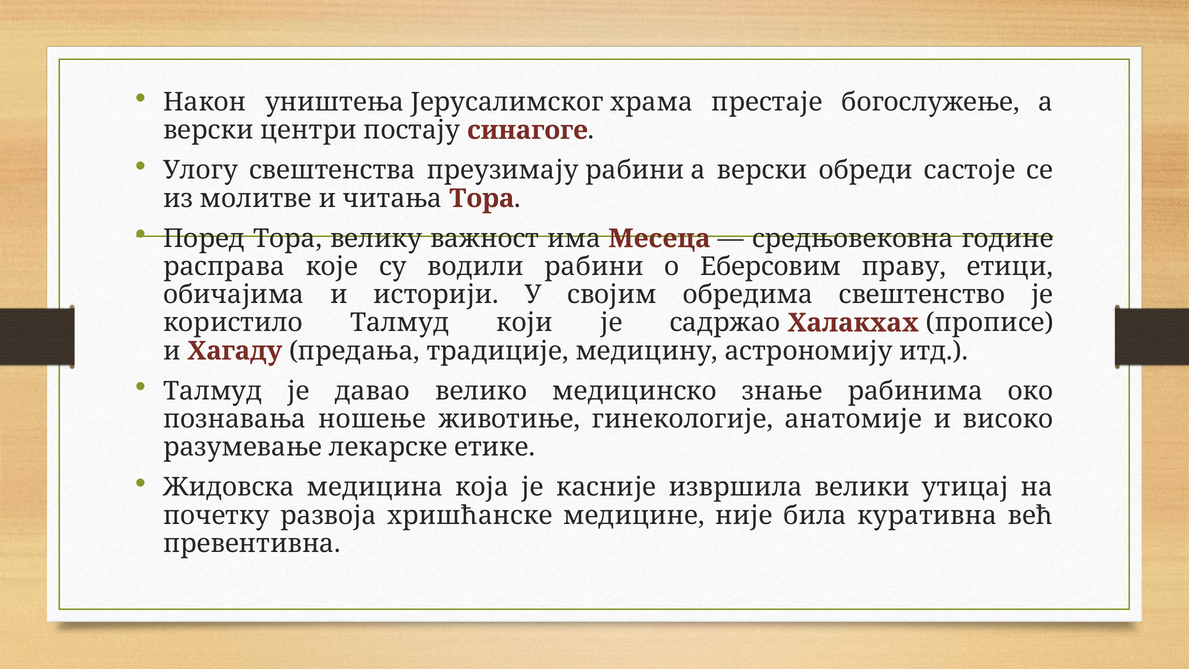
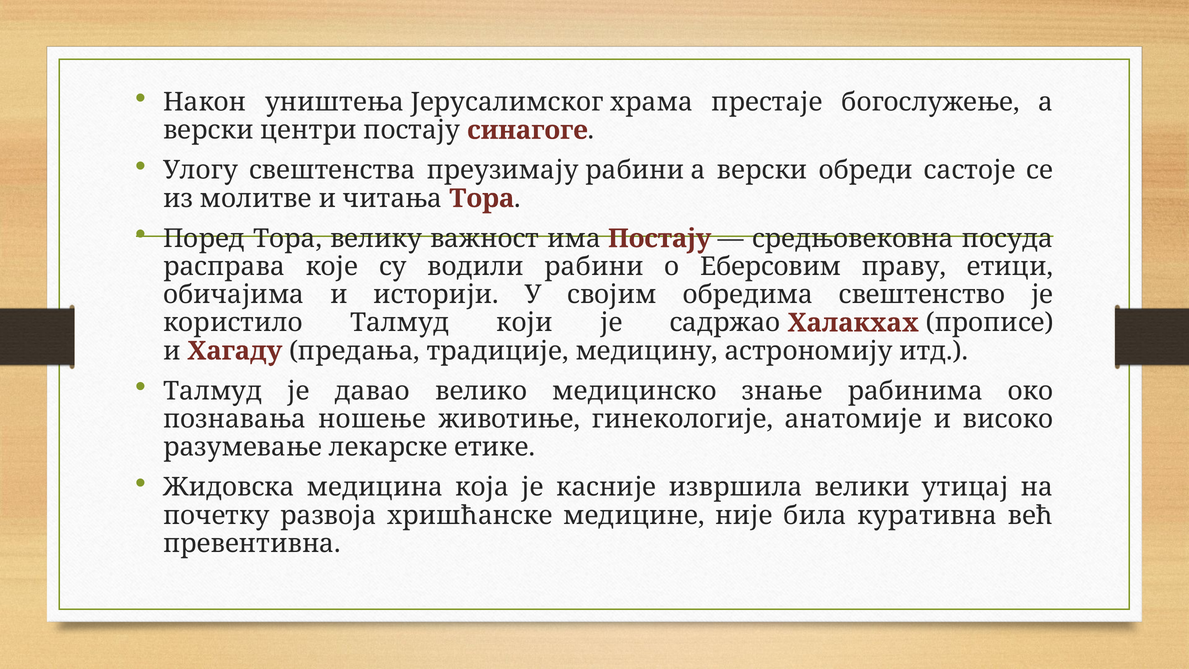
има Месеца: Месеца -> Постају (660, 239)
године: године -> посуда (1007, 239)
